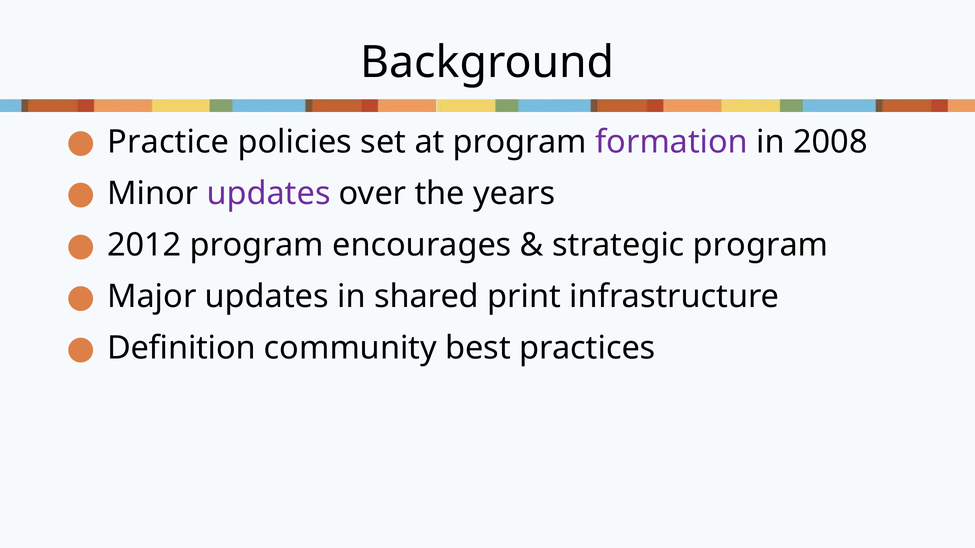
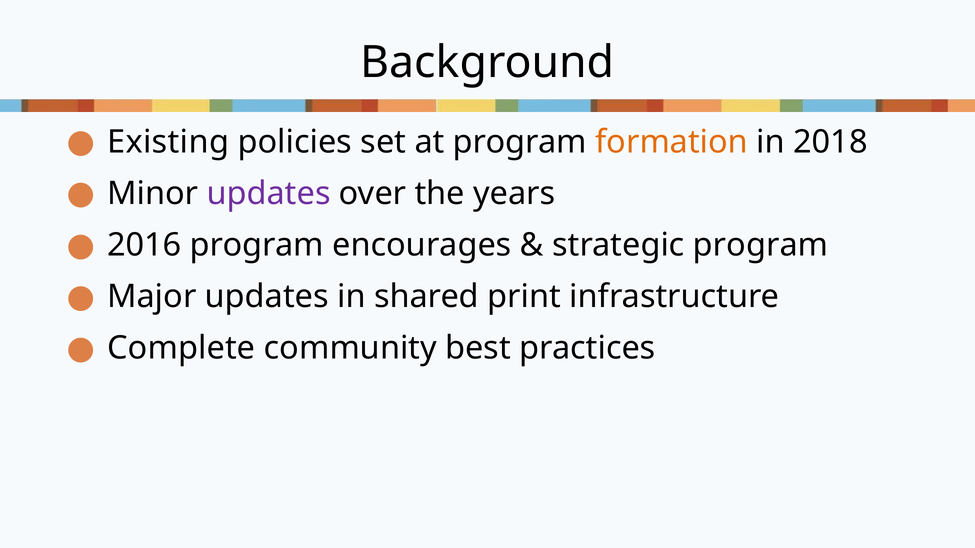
Practice: Practice -> Existing (168, 142)
formation colour: purple -> orange (672, 142)
2008: 2008 -> 2018 (830, 142)
2012: 2012 -> 2016 (144, 245)
Definition: Definition -> Complete (181, 349)
